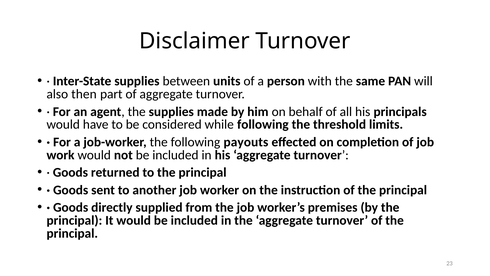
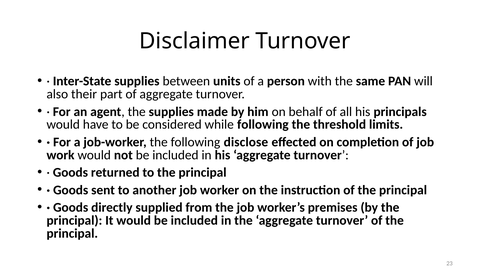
then: then -> their (84, 94)
payouts: payouts -> disclose (246, 142)
